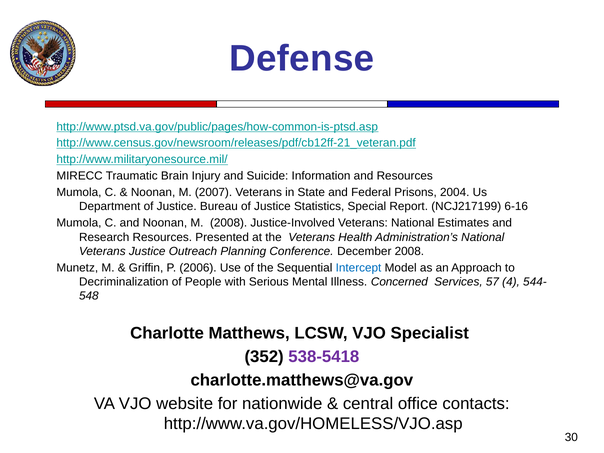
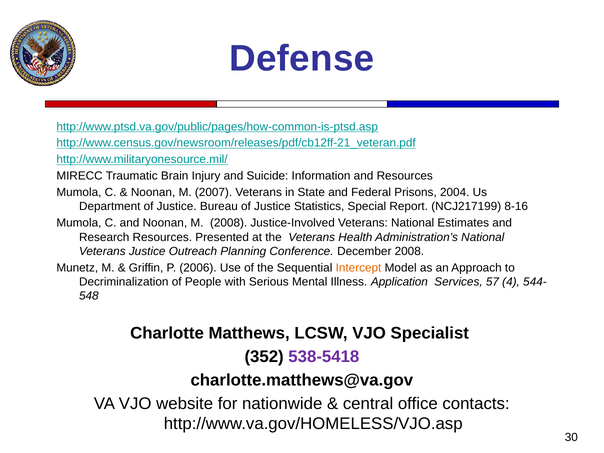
6-16: 6-16 -> 8-16 (516, 207)
Intercept colour: blue -> orange (359, 268)
Concerned: Concerned -> Application (399, 282)
